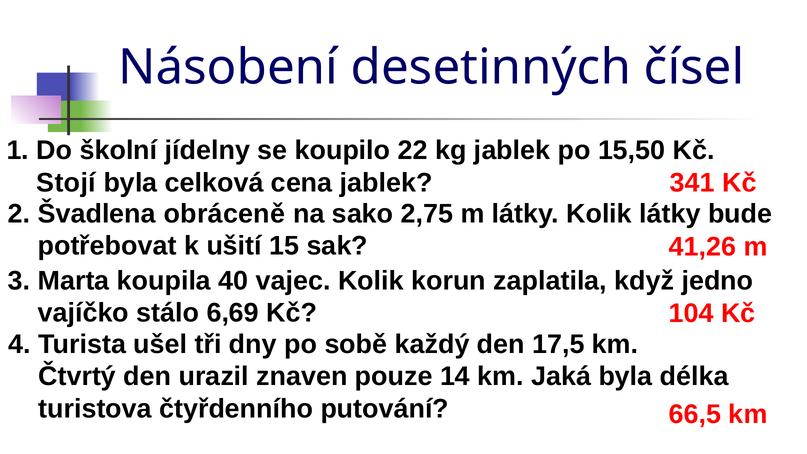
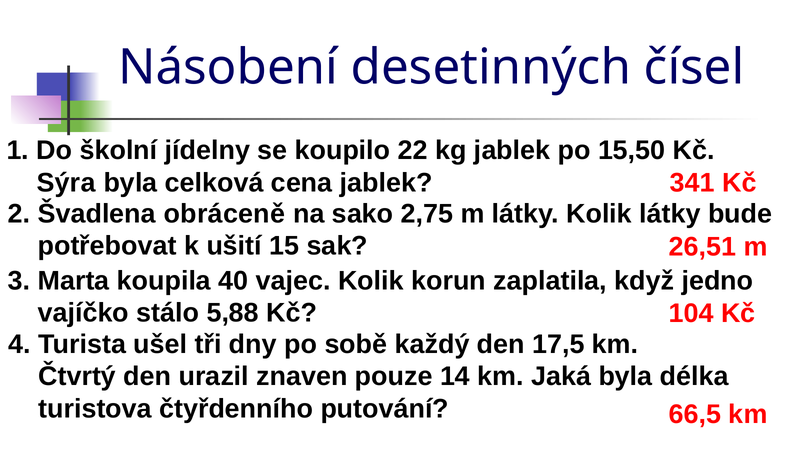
Stojí: Stojí -> Sýra (66, 183)
41,26: 41,26 -> 26,51 (702, 247)
6,69: 6,69 -> 5,88 (233, 313)
